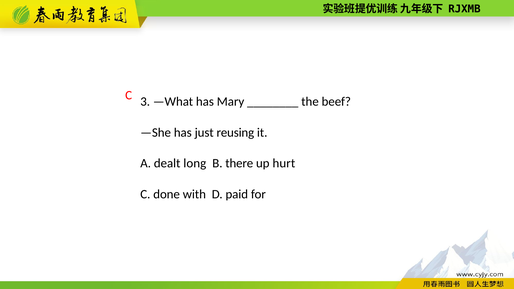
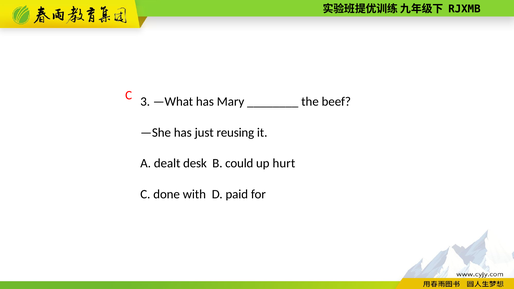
long: long -> desk (195, 163)
there: there -> could (239, 163)
